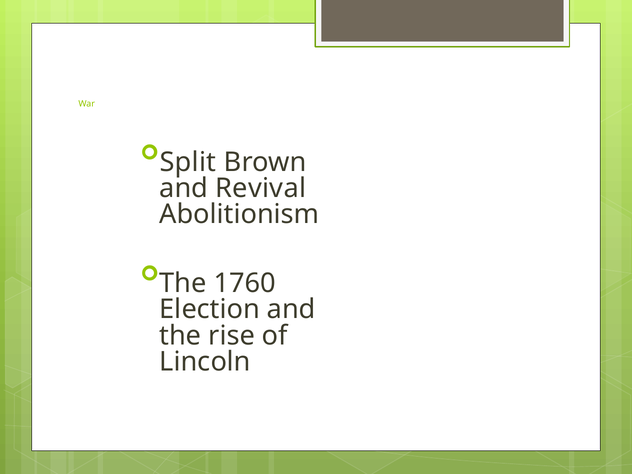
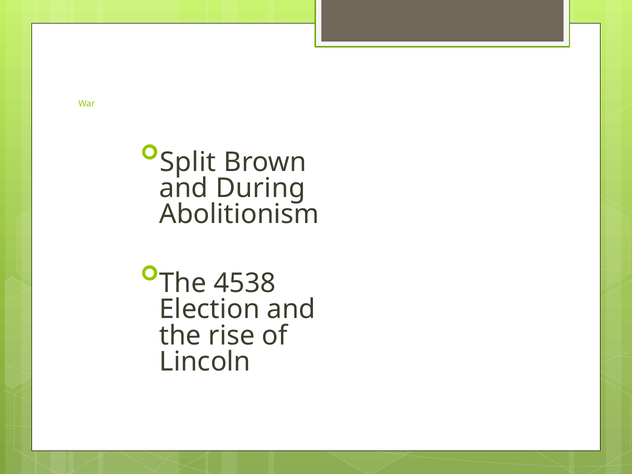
Revival: Revival -> During (261, 188)
1760: 1760 -> 4538 (245, 283)
